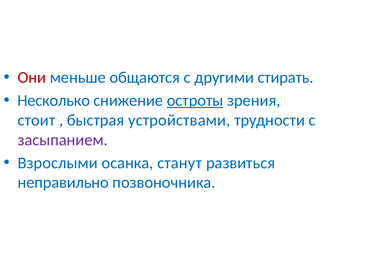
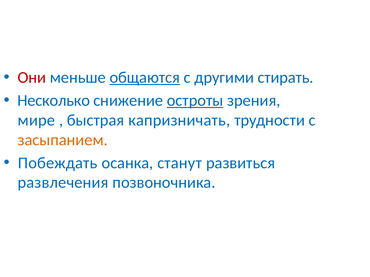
общаются underline: none -> present (145, 78)
стоит: стоит -> мире (36, 120)
устройствами: устройствами -> капризничать (179, 120)
засыпанием colour: purple -> orange (63, 140)
Взрослыми: Взрослыми -> Побеждать (58, 163)
неправильно: неправильно -> развлечения (63, 183)
